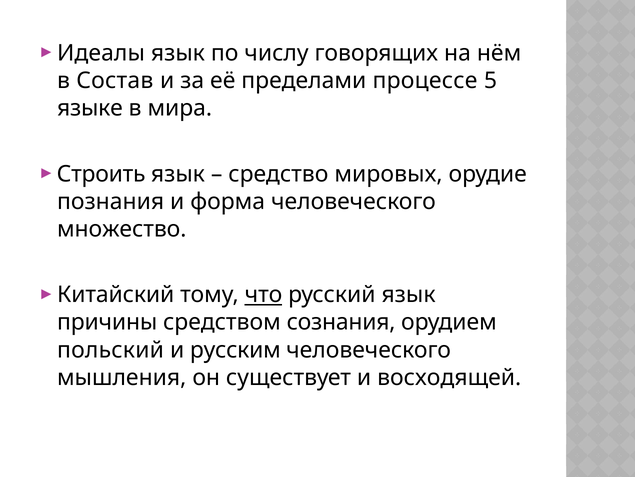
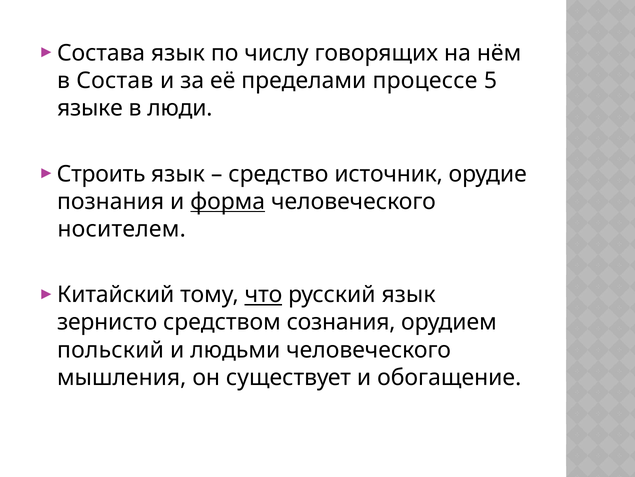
Идеалы: Идеалы -> Состава (101, 53)
мира: мира -> люди (180, 108)
мировых: мировых -> источник (389, 174)
форма underline: none -> present (228, 201)
множество: множество -> носителем (122, 229)
причины: причины -> зернисто (107, 322)
русским: русским -> людьми (235, 349)
восходящей: восходящей -> обогащение (449, 377)
